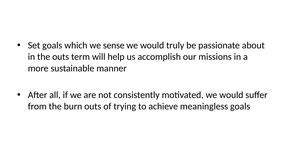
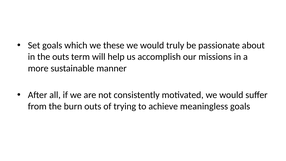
sense: sense -> these (114, 45)
